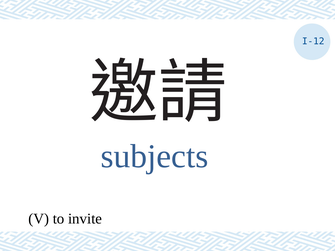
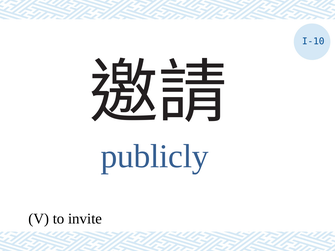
I-12: I-12 -> I-10 (313, 41)
subjects: subjects -> publicly (155, 156)
